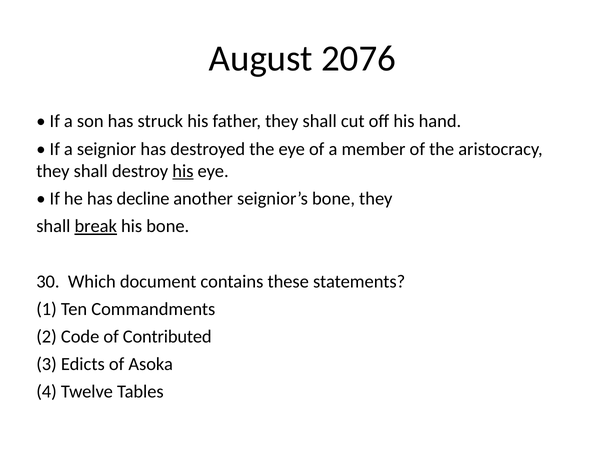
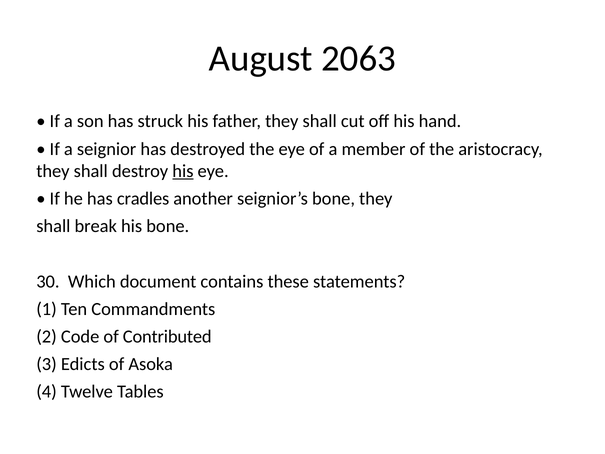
2076: 2076 -> 2063 (359, 59)
decline: decline -> cradles (143, 199)
break underline: present -> none (96, 226)
